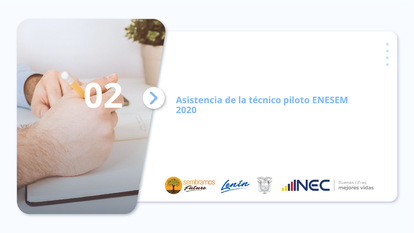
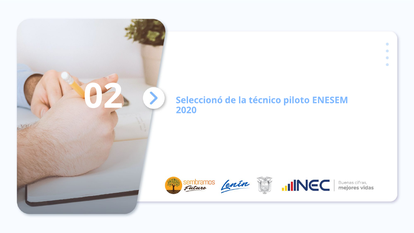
Asistencia: Asistencia -> Seleccionó (199, 100)
